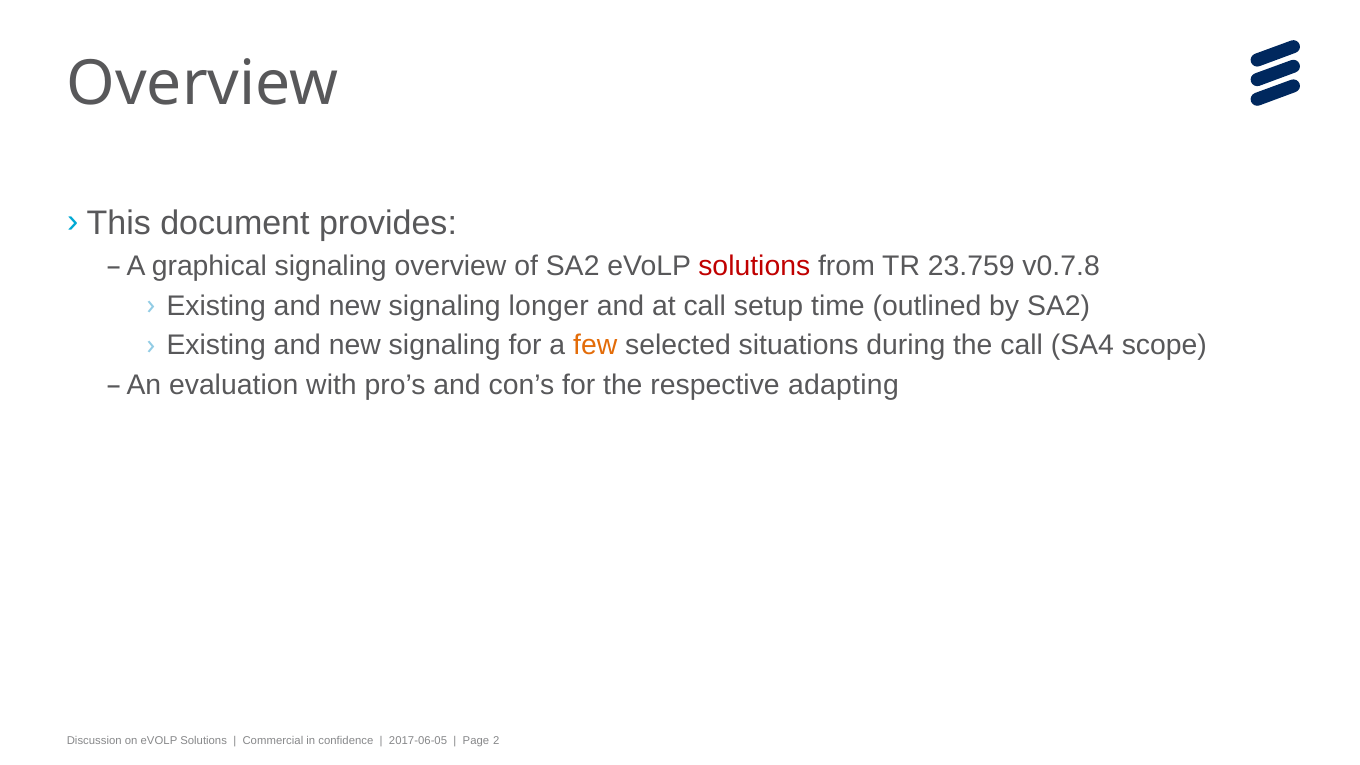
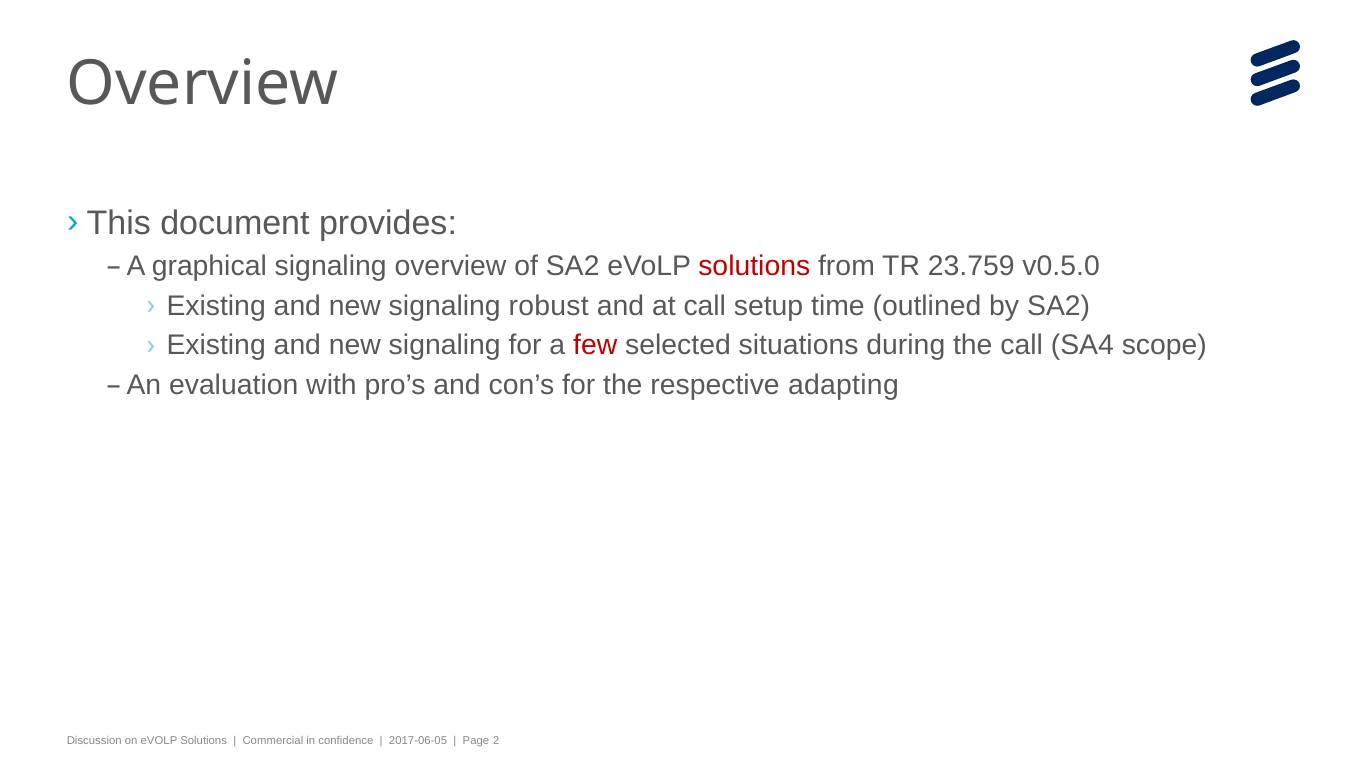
v0.7.8: v0.7.8 -> v0.5.0 (1061, 266)
longer: longer -> robust (549, 306)
few colour: orange -> red (595, 346)
